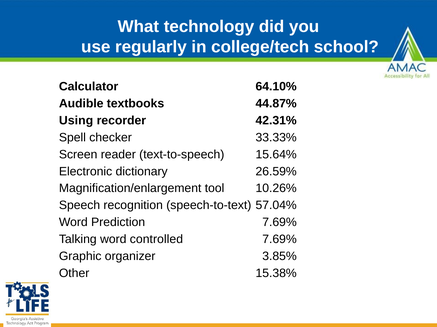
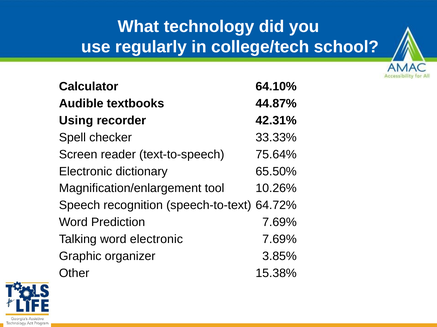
15.64%: 15.64% -> 75.64% (276, 155)
26.59%: 26.59% -> 65.50% (276, 172)
57.04%: 57.04% -> 64.72% (276, 206)
word controlled: controlled -> electronic (156, 240)
